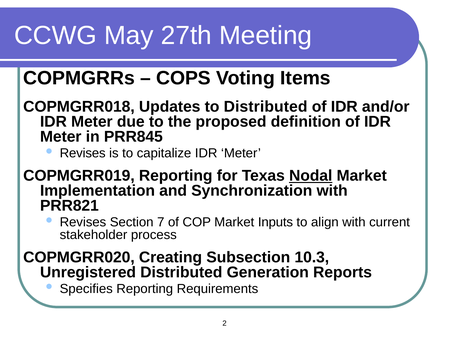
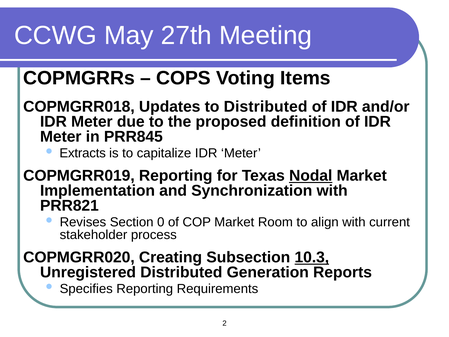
Revises: Revises -> Extracts (83, 153)
7: 7 -> 0 (161, 222)
Inputs: Inputs -> Room (275, 222)
10.3 underline: none -> present (312, 257)
